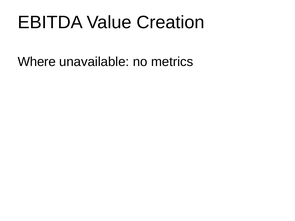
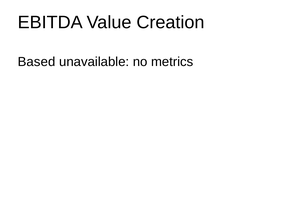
Where: Where -> Based (37, 62)
